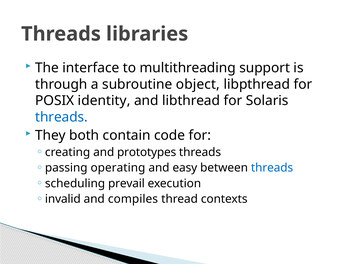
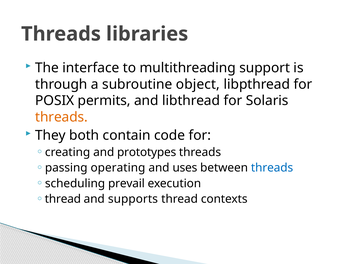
identity: identity -> permits (104, 101)
threads colour: blue -> orange (62, 117)
easy: easy -> uses (185, 168)
invalid: invalid -> thread (63, 199)
compiles: compiles -> supports (133, 199)
